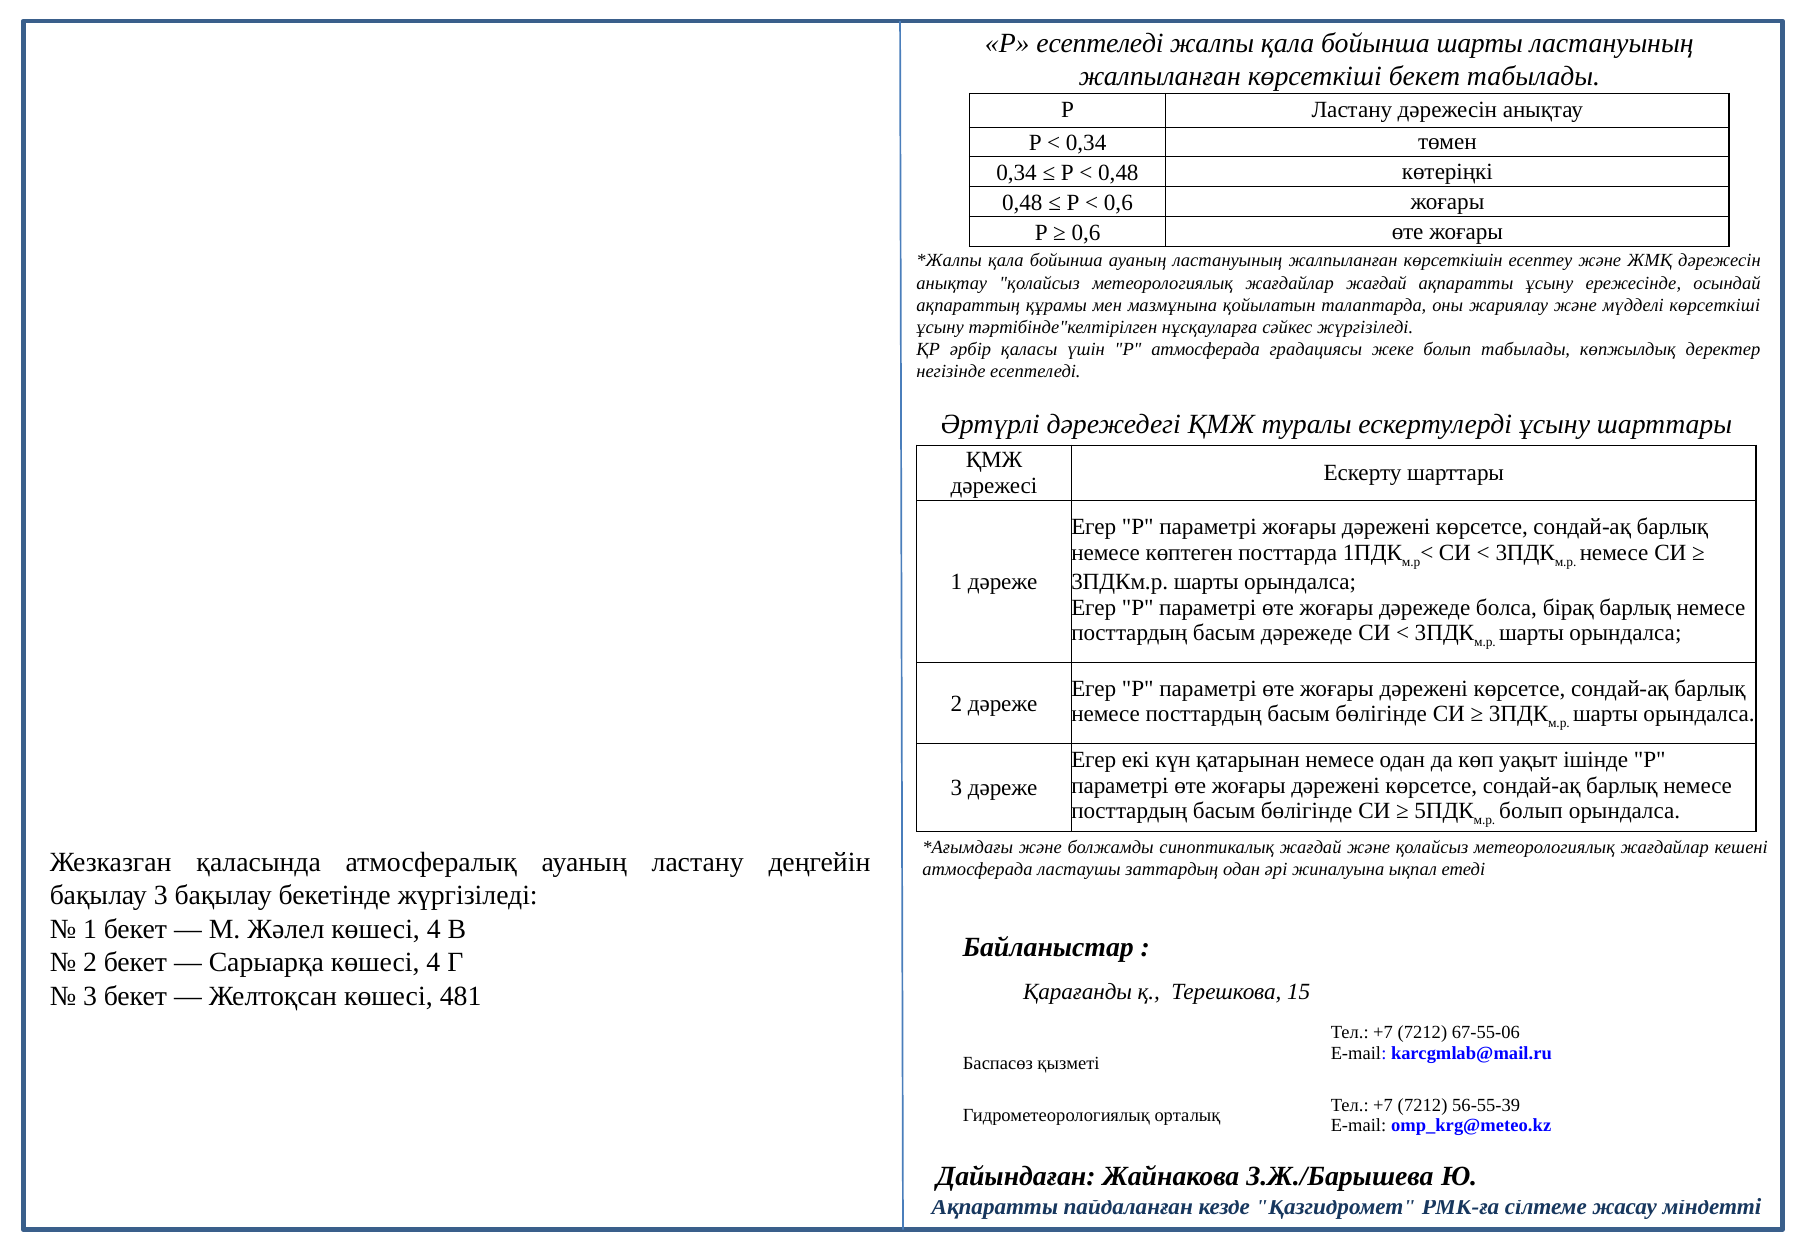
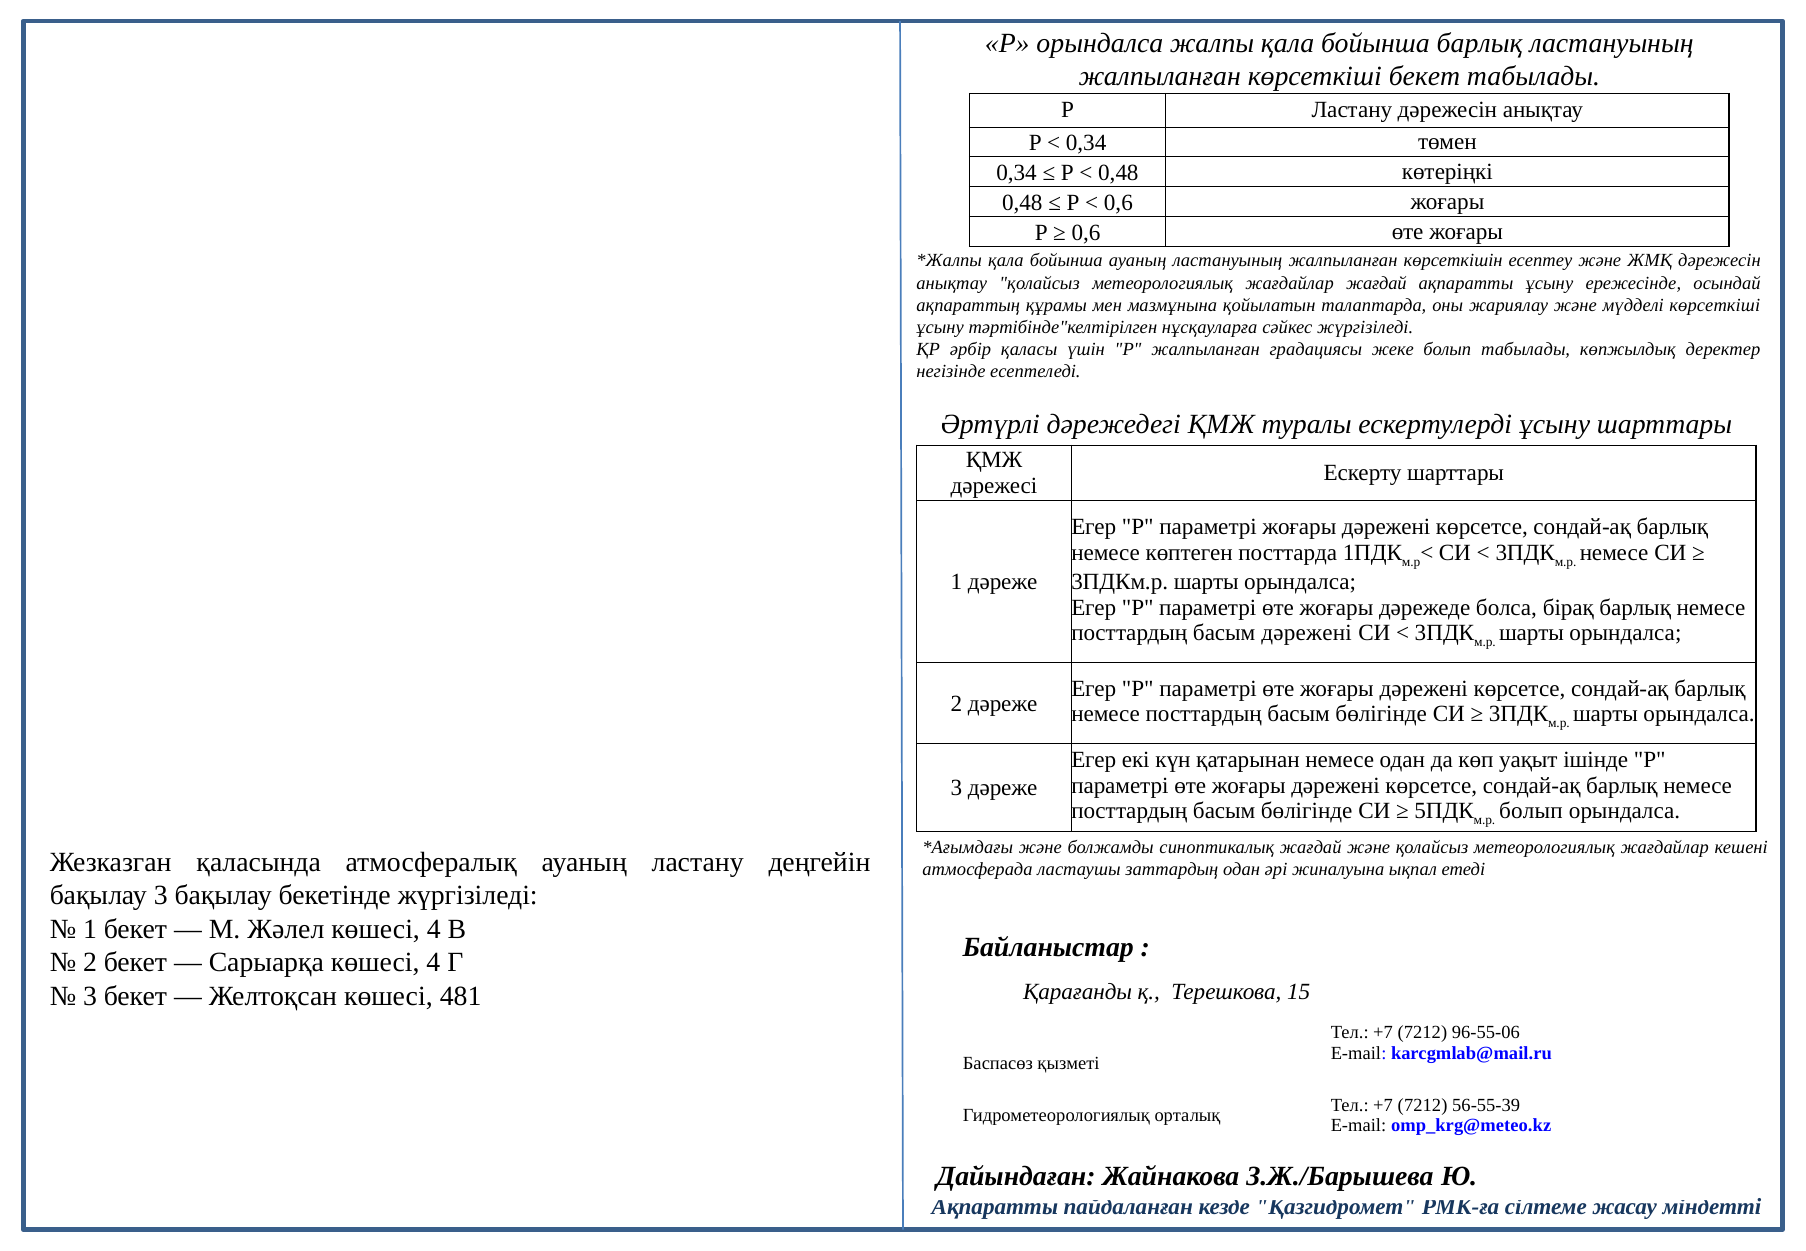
Р есептеледі: есептеледі -> орындалса (1100, 43)
бойынша шарты: шарты -> барлық (1480, 43)
Р атмосферада: атмосферада -> жалпыланған (1206, 349)
басым дәрежеде: дәрежеде -> дәрежені (1307, 633)
67-55-06: 67-55-06 -> 96-55-06 (1486, 1032)
